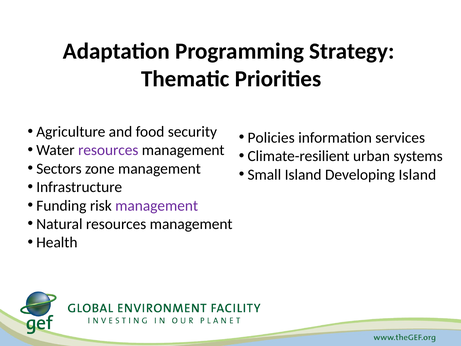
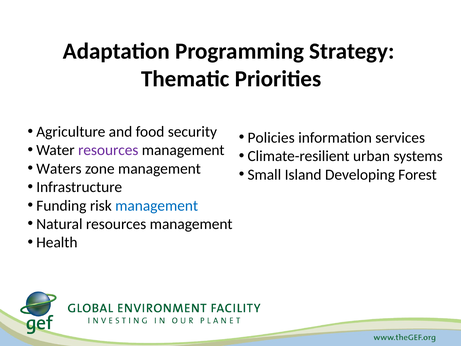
Sectors: Sectors -> Waters (59, 169)
Developing Island: Island -> Forest (417, 174)
management colour: purple -> blue (157, 205)
